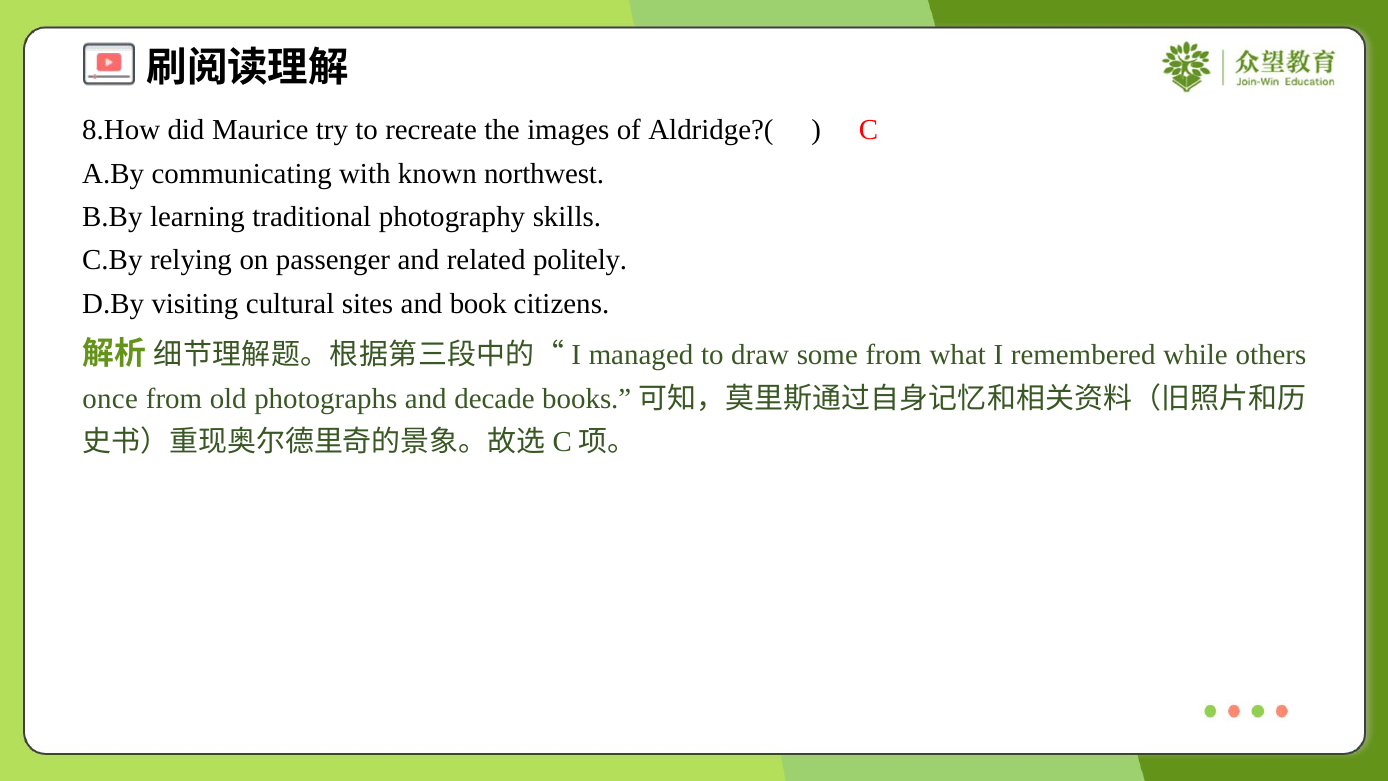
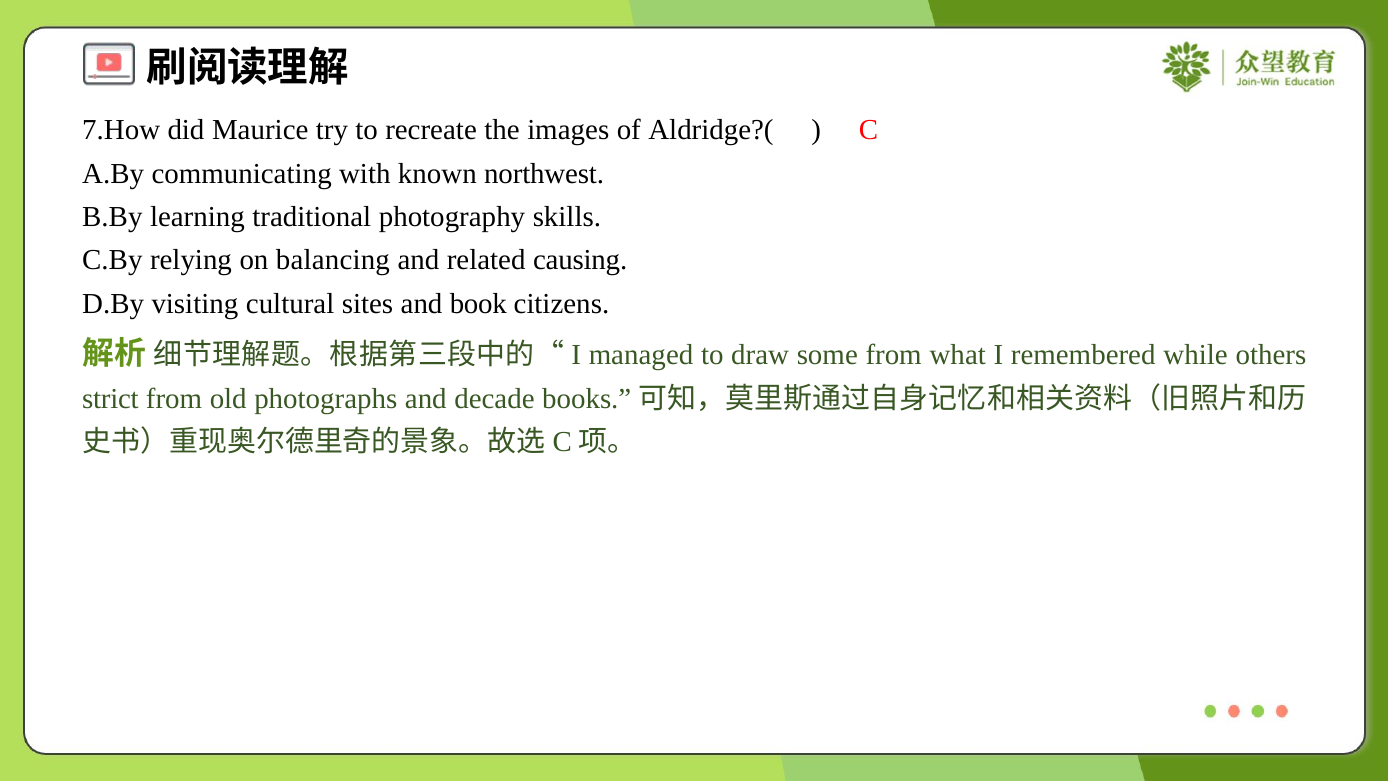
8.How: 8.How -> 7.How (121, 130)
passenger: passenger -> balancing (333, 260)
politely: politely -> causing (580, 260)
once: once -> strict (110, 399)
